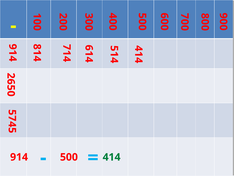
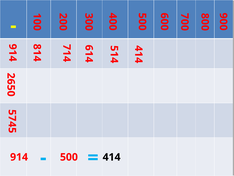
414 colour: green -> black (112, 157)
